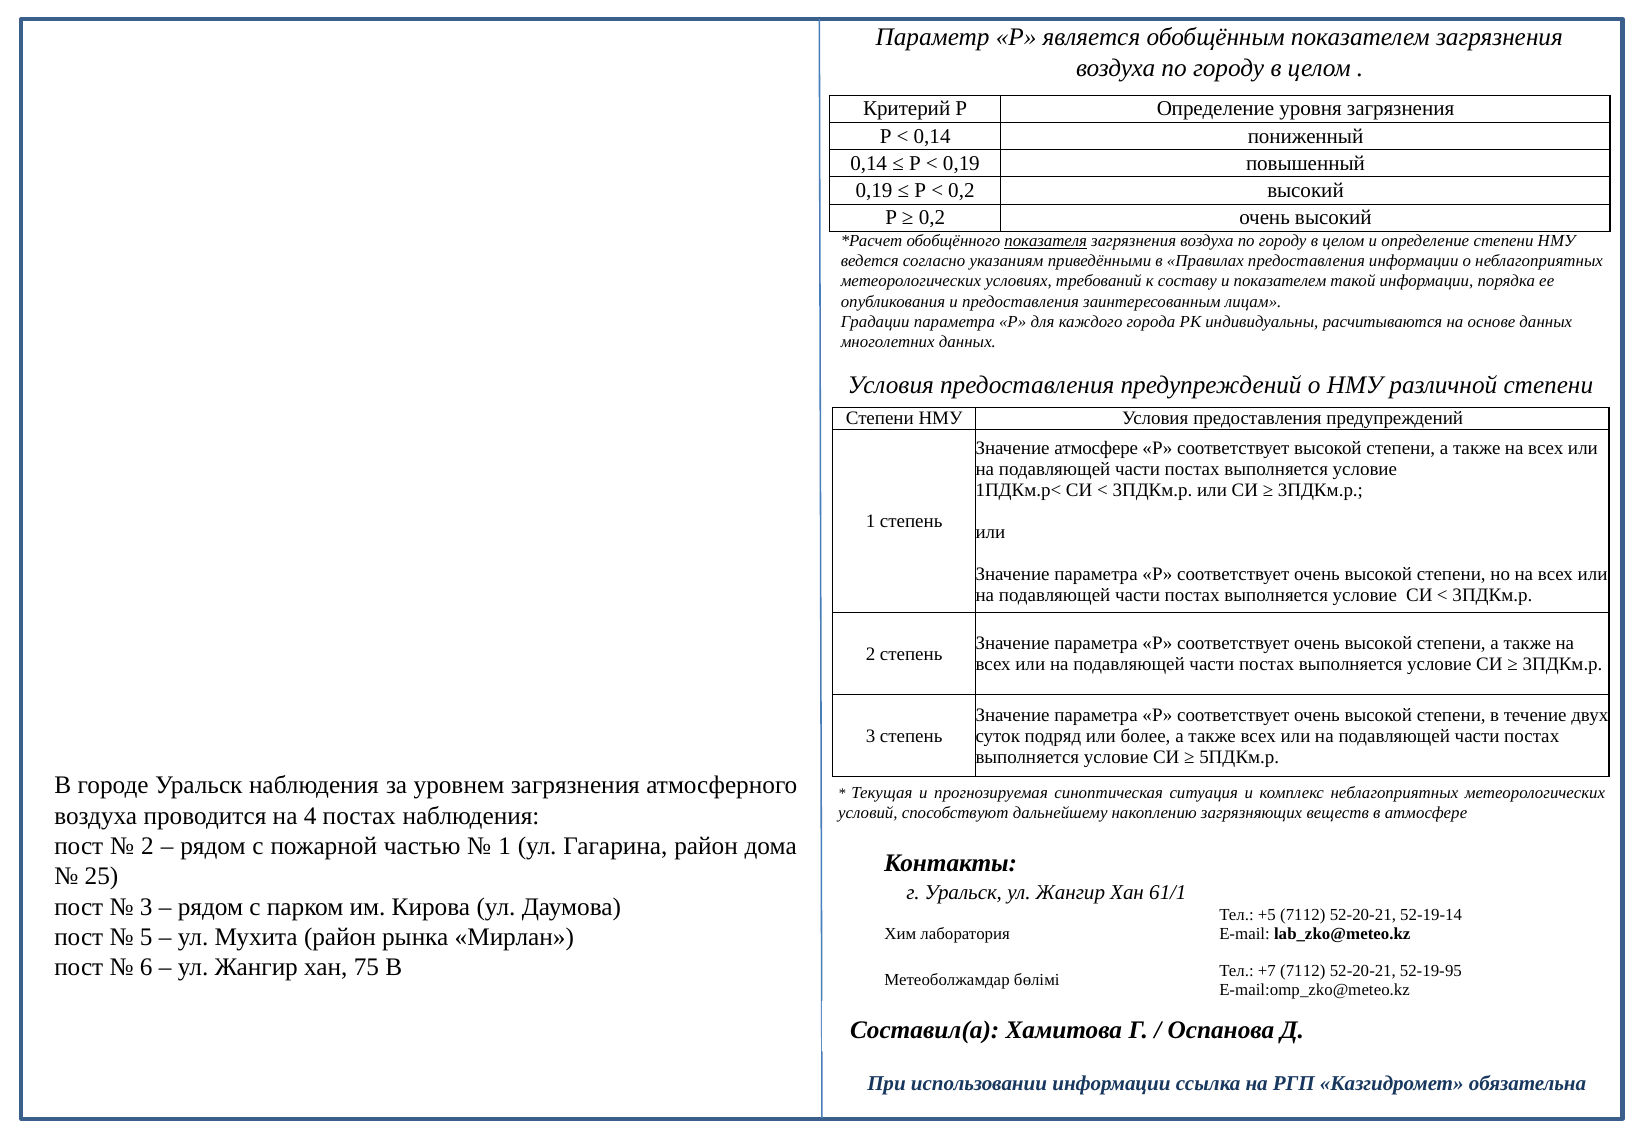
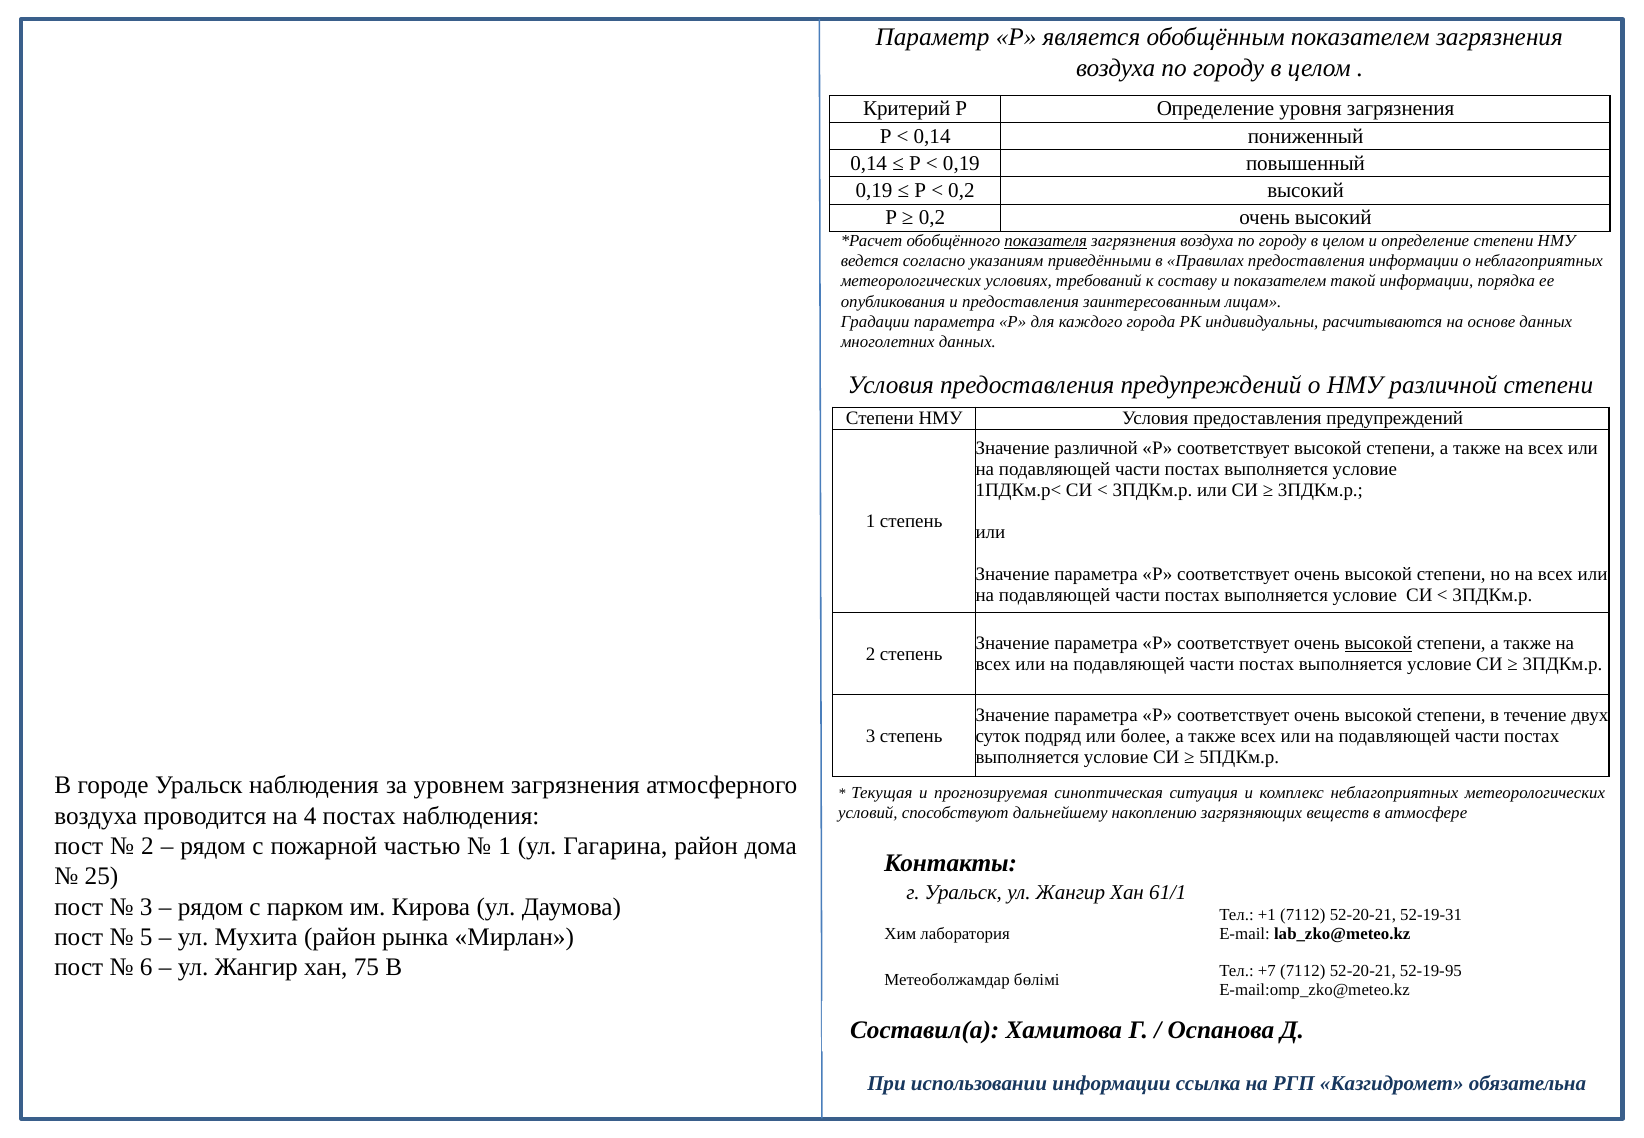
Значение атмосфере: атмосфере -> различной (1096, 448)
высокой underline: none -> present (1378, 643)
+5: +5 -> +1 (1267, 915)
52-19-14: 52-19-14 -> 52-19-31 (1431, 915)
